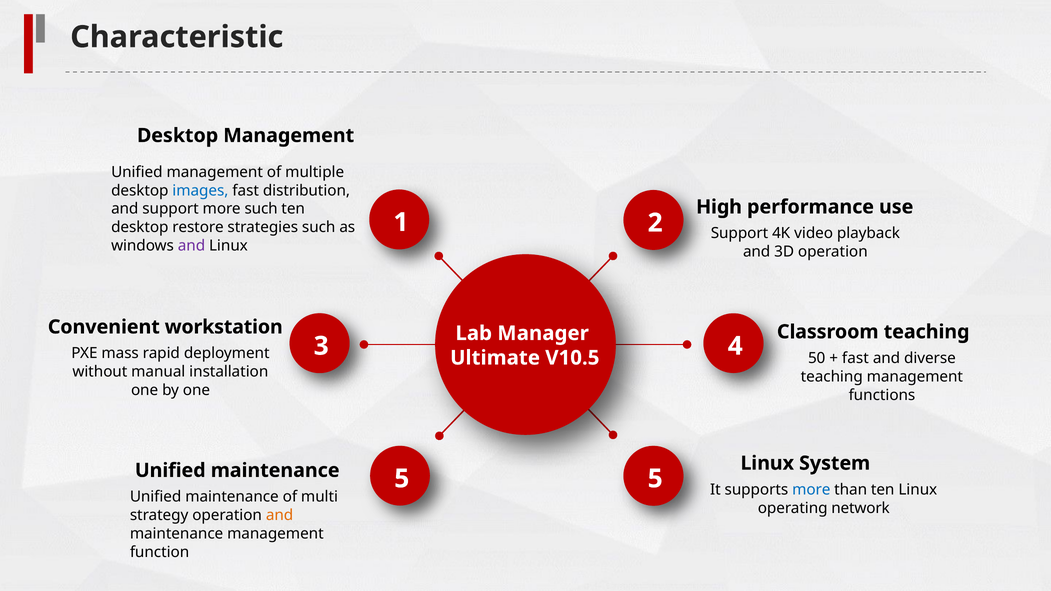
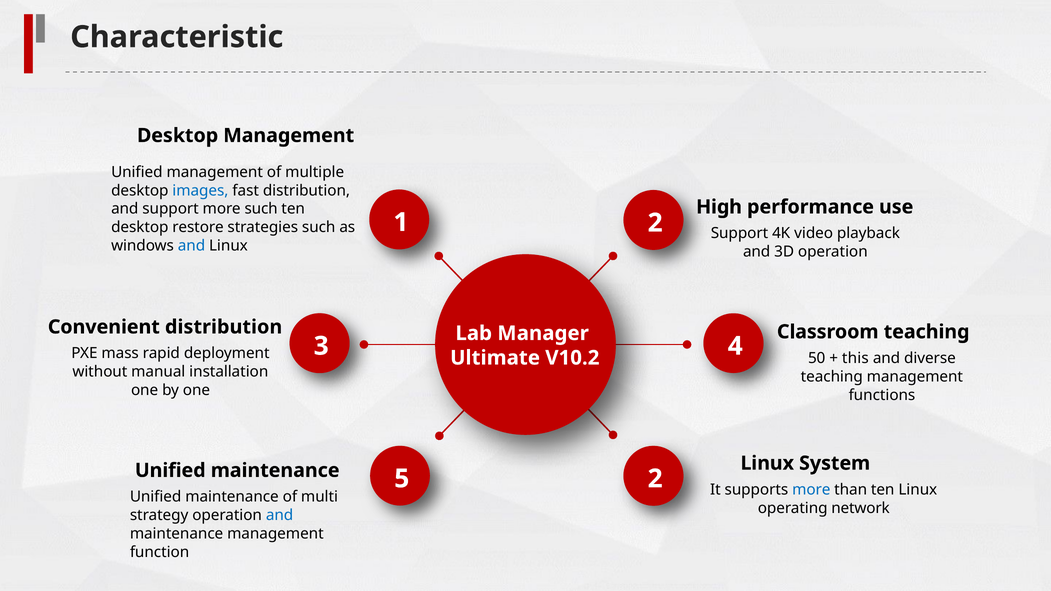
and colour: purple -> blue (191, 246)
Convenient workstation: workstation -> distribution (224, 327)
fast: fast -> this (855, 358)
V10.5: V10.5 -> V10.2 (572, 358)
5 5: 5 -> 2 (655, 479)
and colour: orange -> blue (280, 515)
